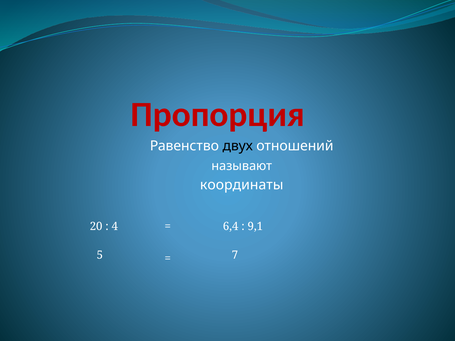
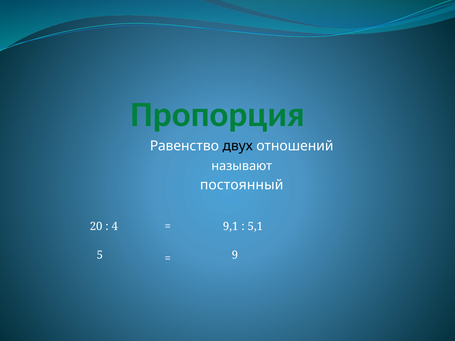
Пропорция colour: red -> green (218, 115)
координаты: координаты -> постоянный (242, 185)
6,4: 6,4 -> 9,1 (231, 227)
9,1: 9,1 -> 5,1 (255, 227)
7: 7 -> 9 (235, 255)
